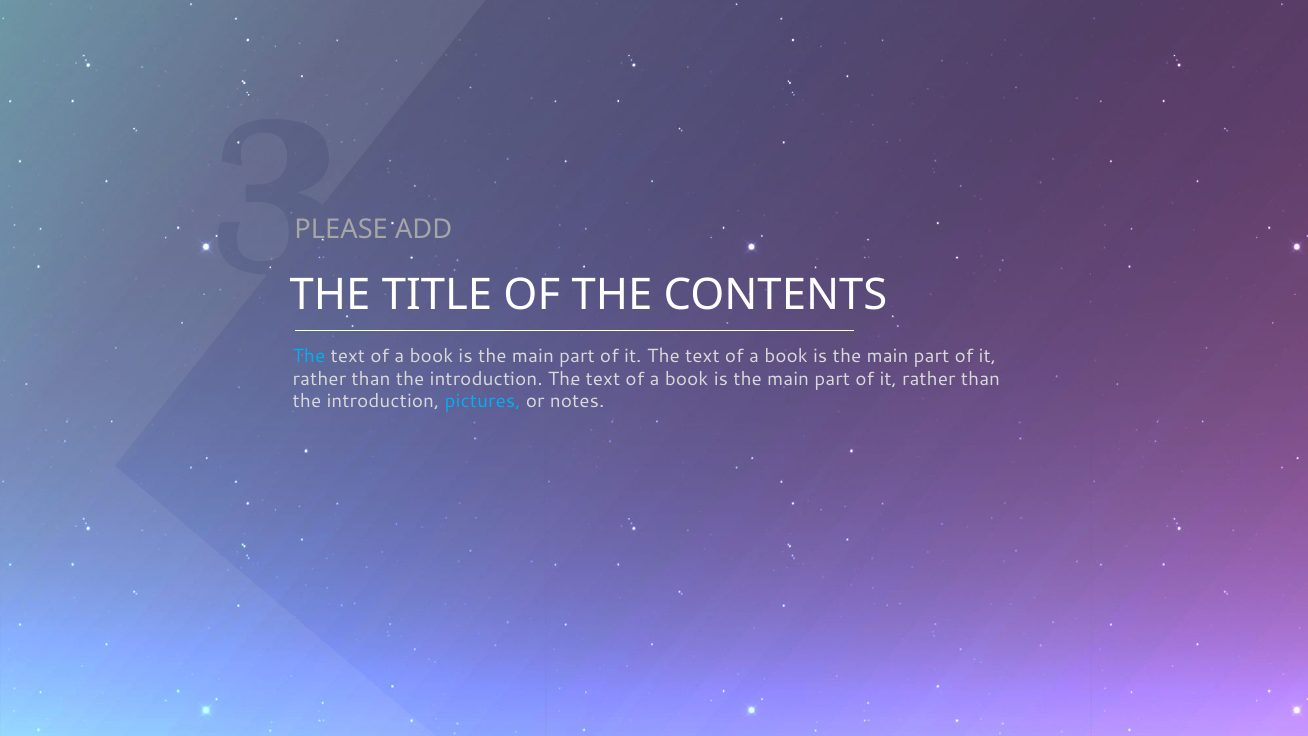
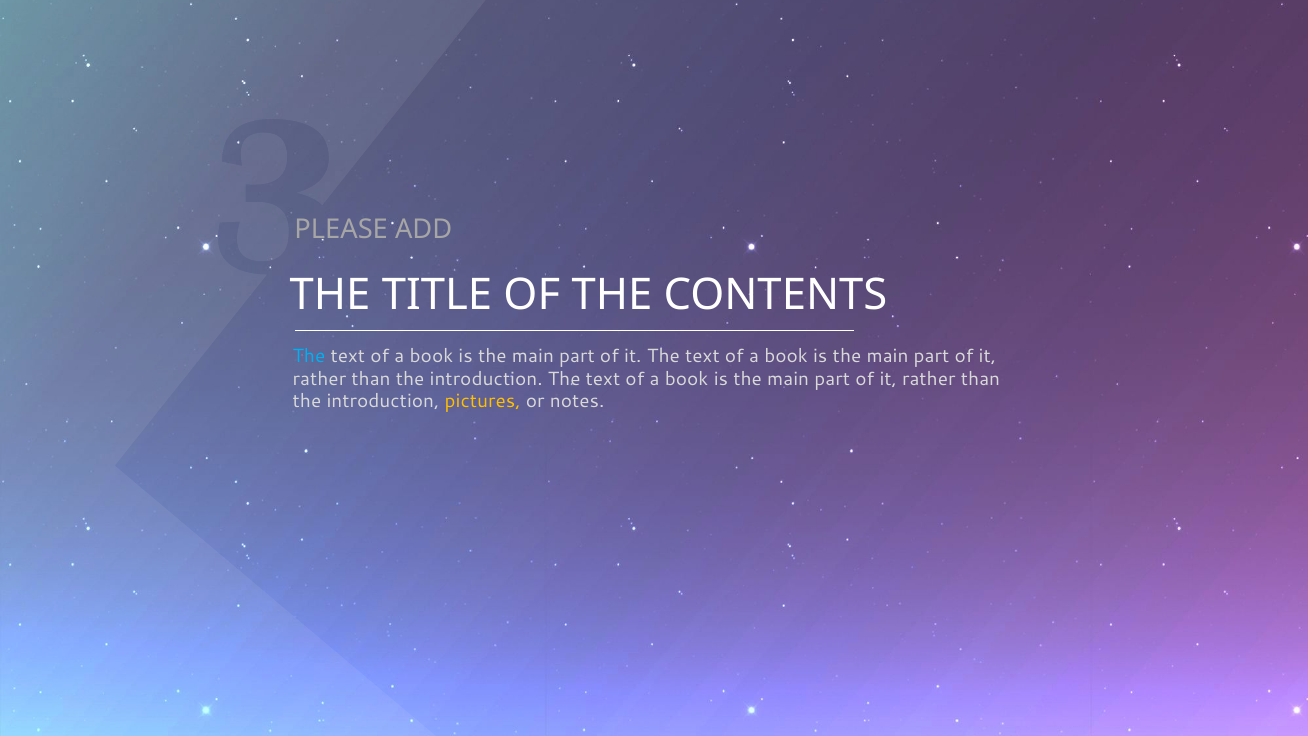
pictures colour: light blue -> yellow (483, 402)
